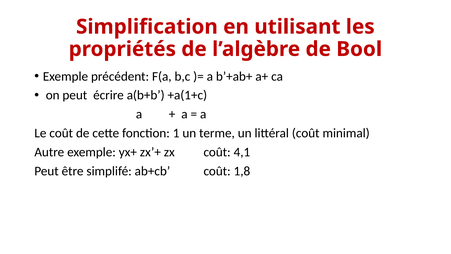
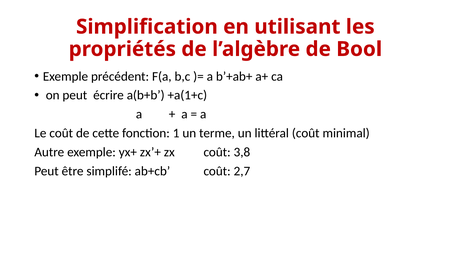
4,1: 4,1 -> 3,8 (242, 152)
1,8: 1,8 -> 2,7 (242, 171)
